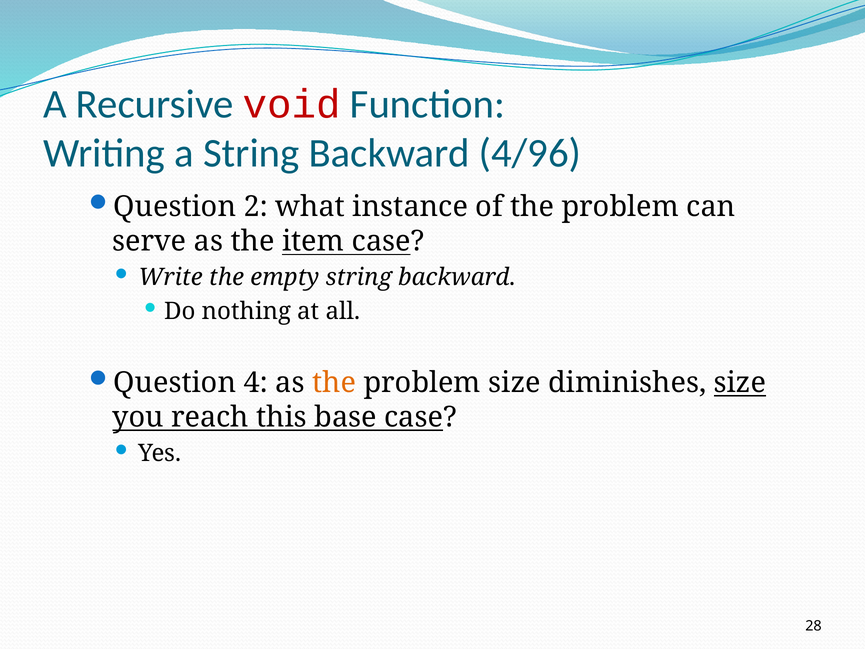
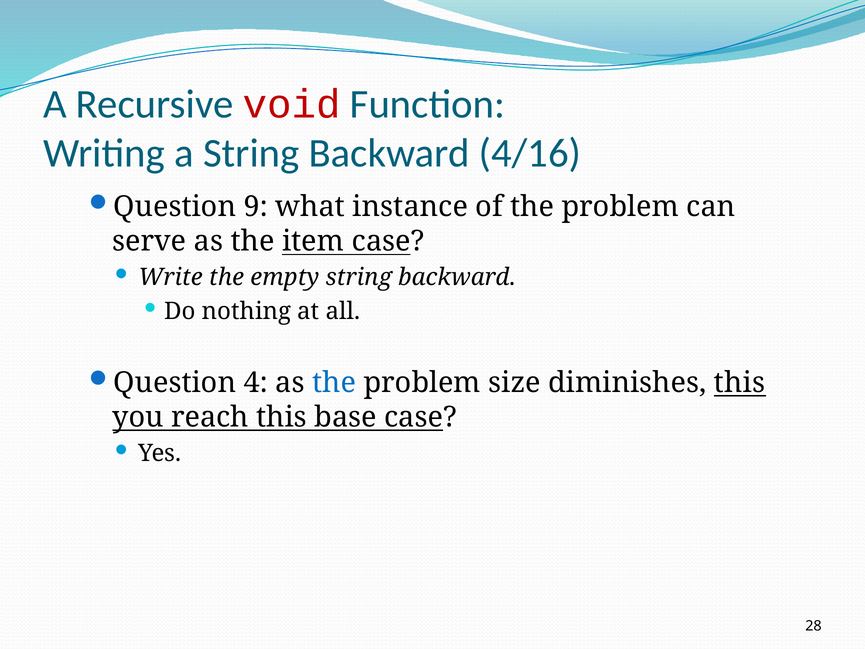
4/96: 4/96 -> 4/16 (530, 153)
2: 2 -> 9 (256, 207)
the colour: orange -> blue (334, 383)
diminishes size: size -> this (740, 383)
